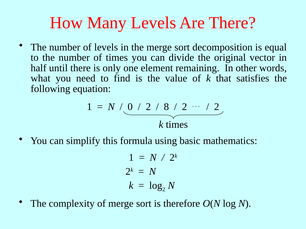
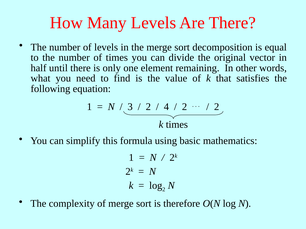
0: 0 -> 3 (130, 107)
8: 8 -> 4 (166, 107)
